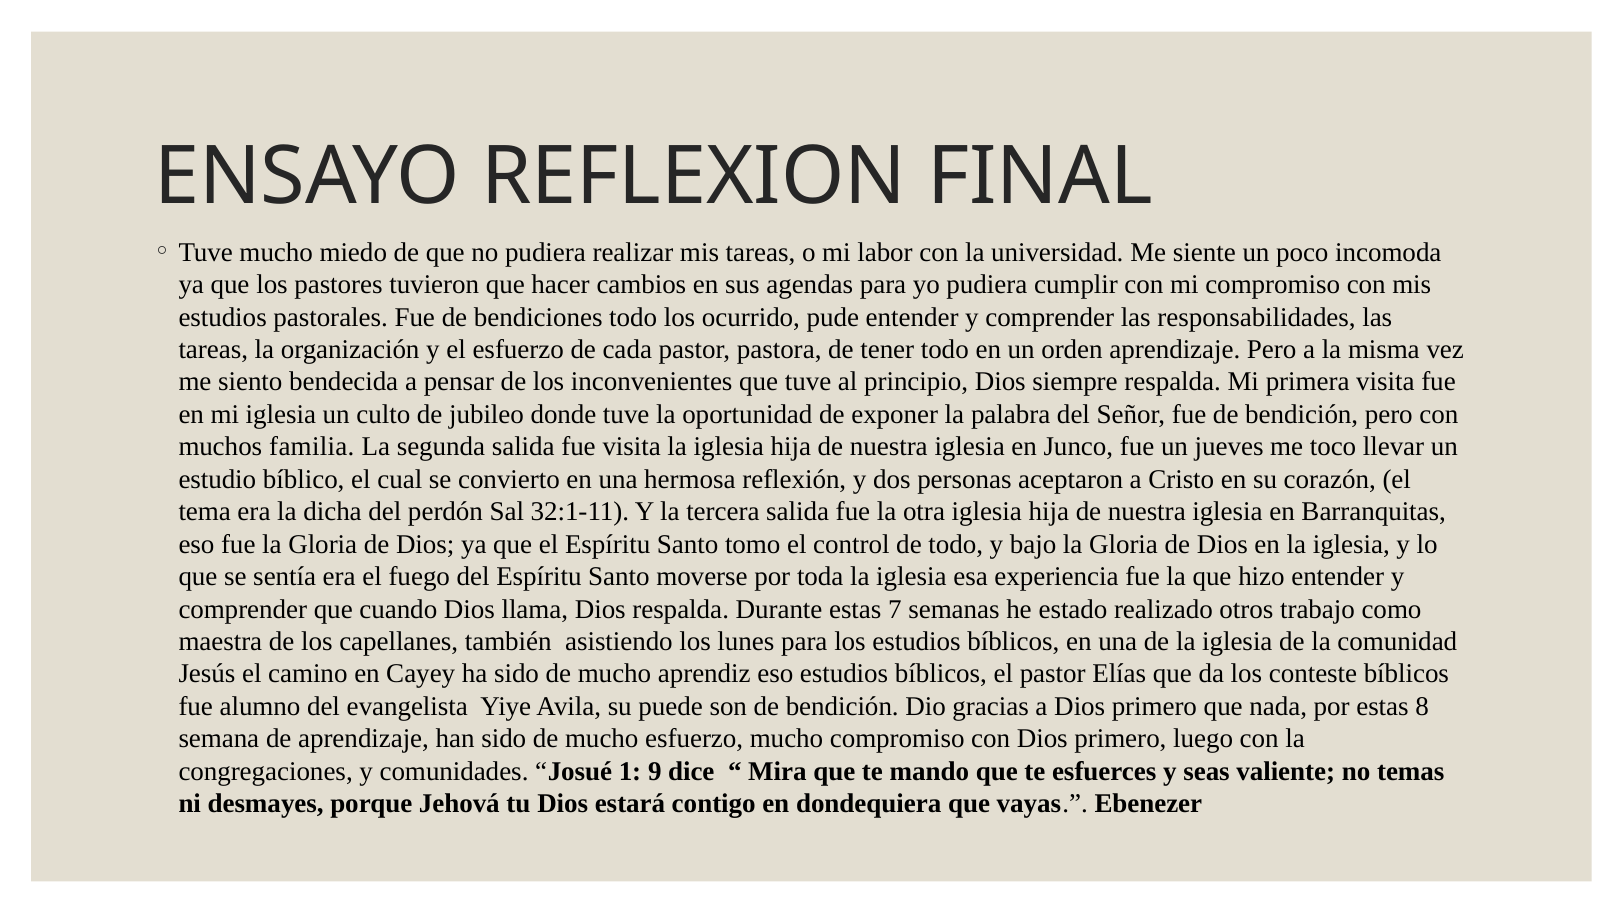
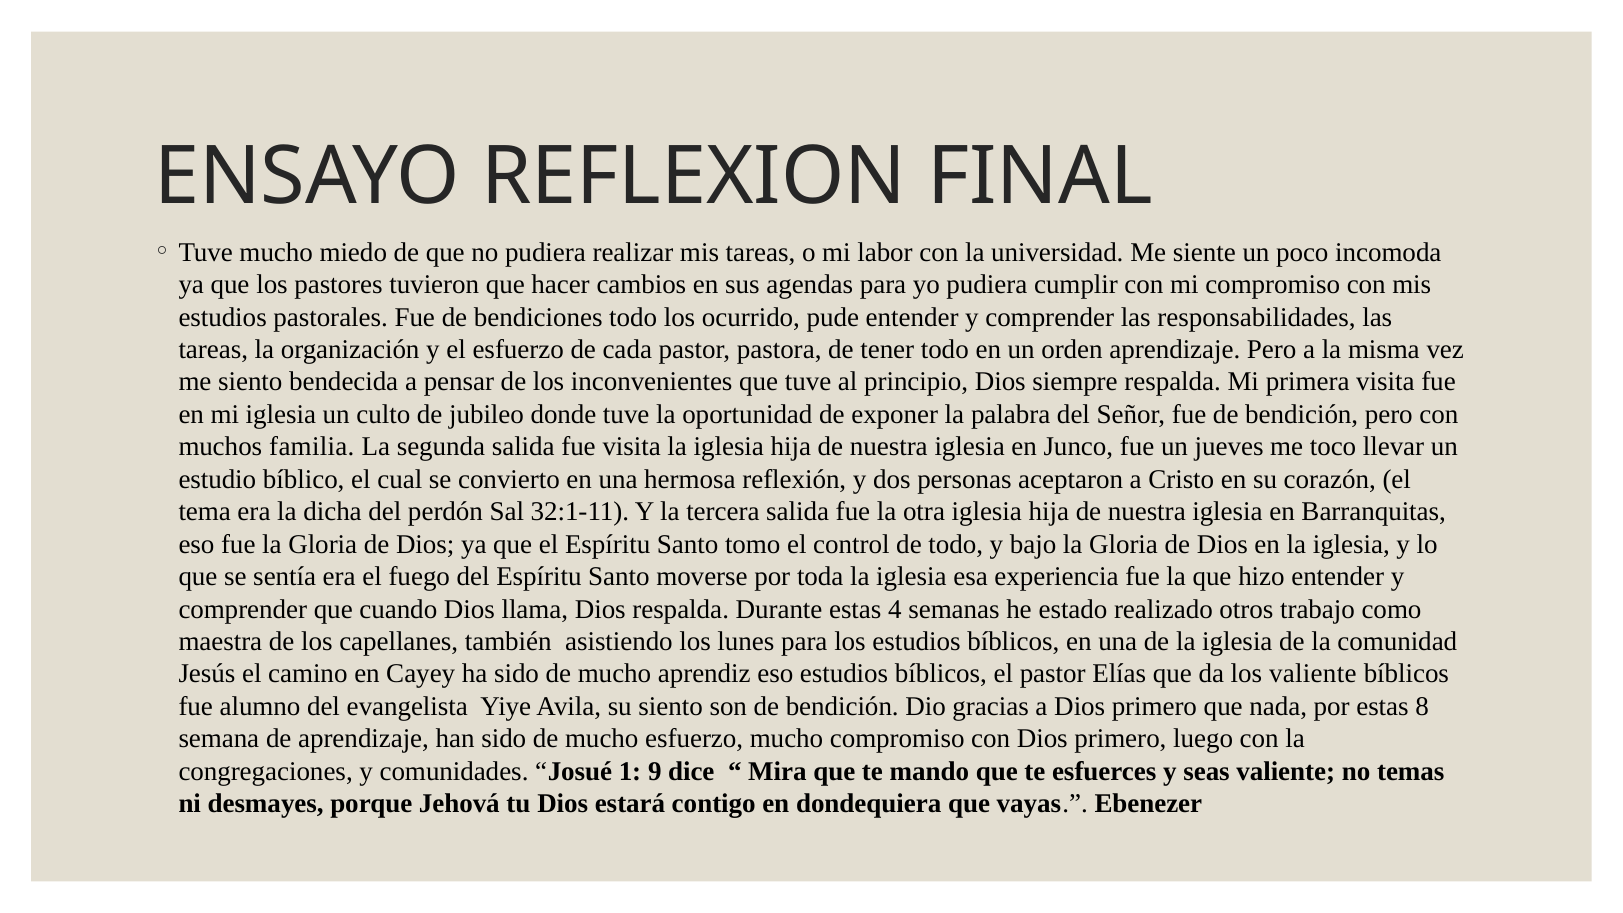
7: 7 -> 4 (895, 609)
los conteste: conteste -> valiente (1313, 674)
su puede: puede -> siento (671, 706)
